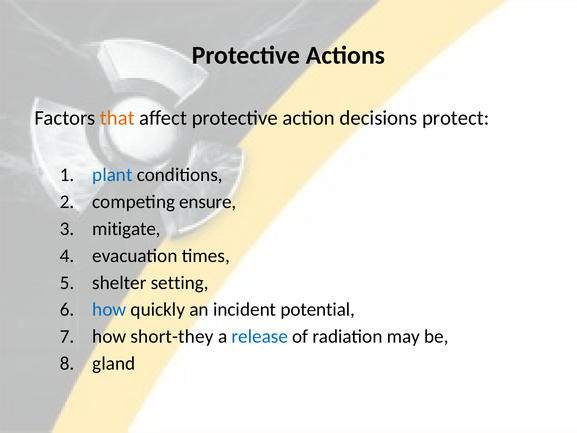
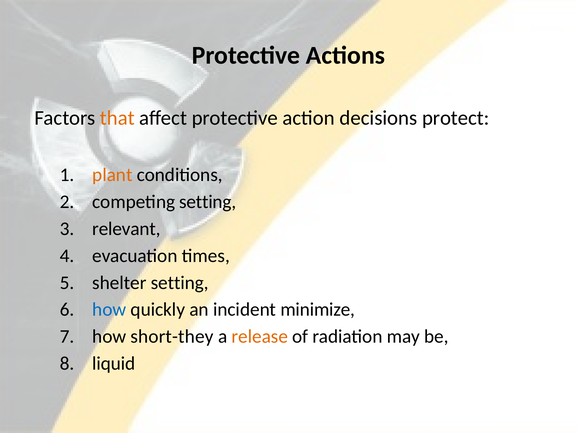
plant colour: blue -> orange (112, 175)
competing ensure: ensure -> setting (208, 202)
mitigate: mitigate -> relevant (126, 229)
potential: potential -> minimize (318, 309)
release colour: blue -> orange (260, 336)
gland: gland -> liquid (114, 363)
